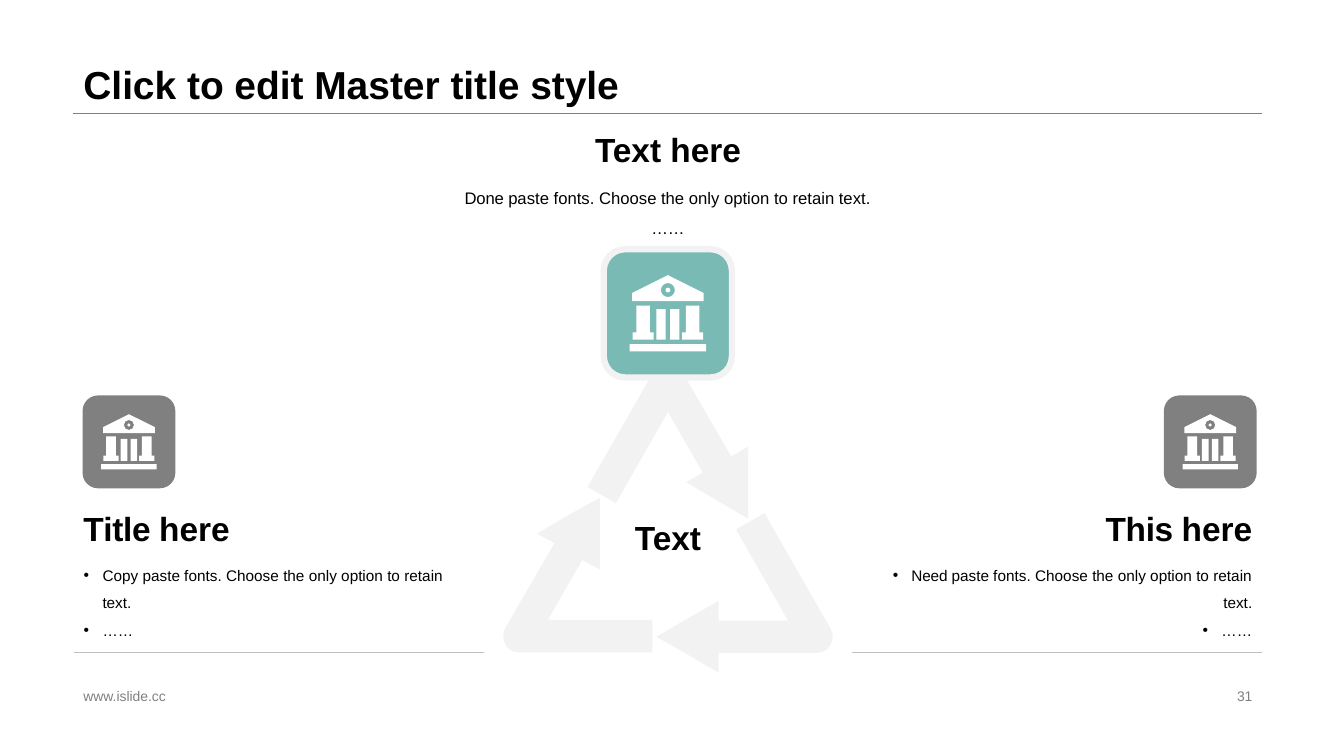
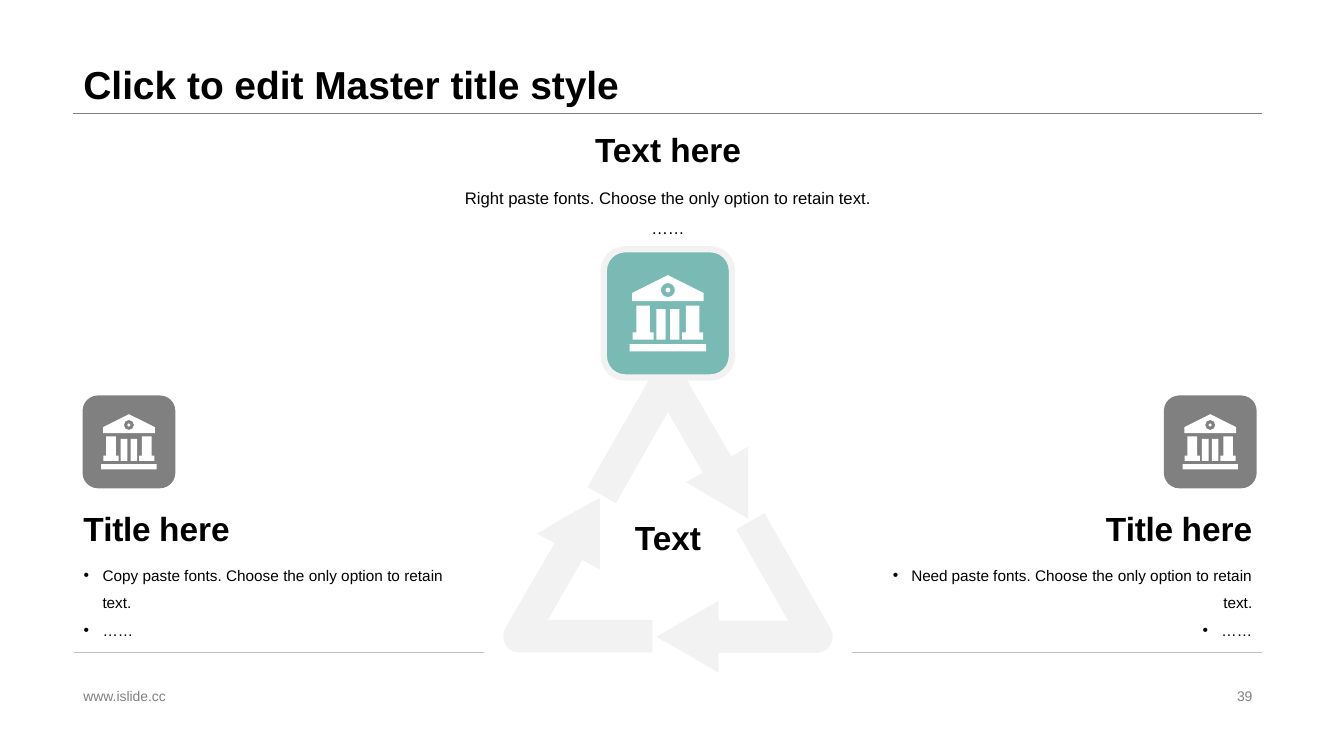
Done: Done -> Right (484, 198)
This: This -> Title (1139, 530)
31: 31 -> 39 (1245, 696)
